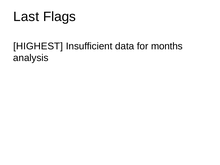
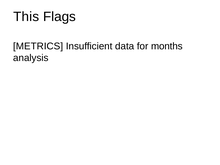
Last: Last -> This (26, 17)
HIGHEST: HIGHEST -> METRICS (38, 46)
